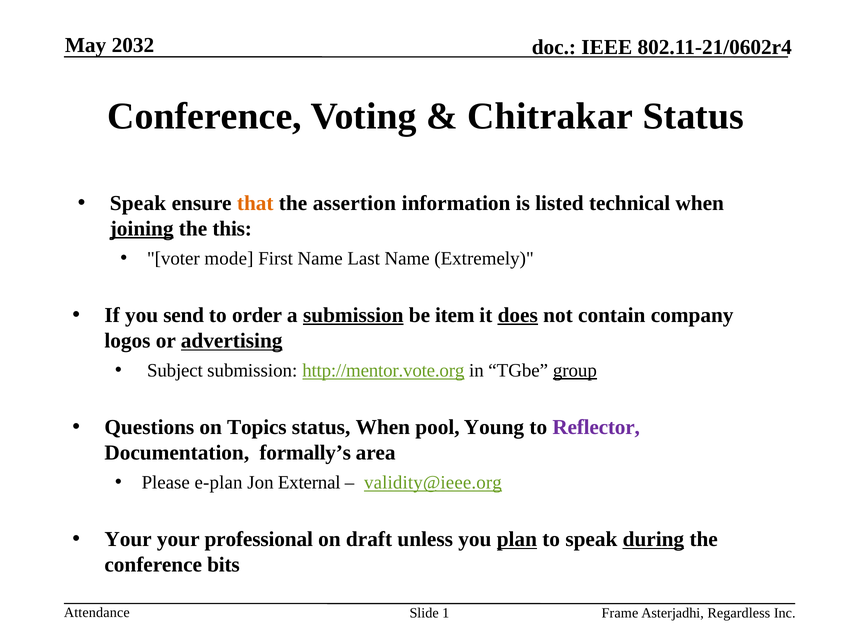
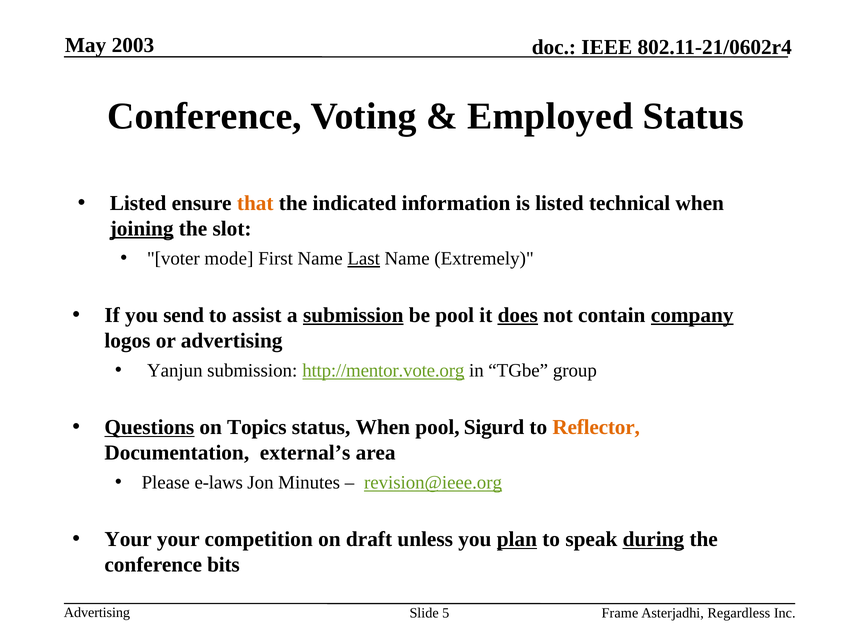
2032: 2032 -> 2003 (133, 45)
Chitrakar: Chitrakar -> Employed (550, 116)
Speak: Speak -> Listed (138, 203)
assertion: assertion -> indicated (355, 203)
this: this -> slot (232, 229)
Last underline: none -> present (364, 259)
order: order -> assist (257, 315)
be item: item -> pool (455, 315)
company underline: none -> present (692, 315)
advertising underline: present -> none (232, 341)
Subject: Subject -> Yanjun (175, 371)
group underline: present -> none (575, 371)
Questions underline: none -> present (149, 427)
Young: Young -> Sigurd (494, 427)
Reflector colour: purple -> orange (596, 427)
formally’s: formally’s -> external’s (305, 453)
e-plan: e-plan -> e-laws (219, 483)
External: External -> Minutes (309, 483)
validity@ieee.org: validity@ieee.org -> revision@ieee.org (433, 483)
professional: professional -> competition (259, 539)
Attendance: Attendance -> Advertising (97, 613)
1: 1 -> 5 (446, 613)
